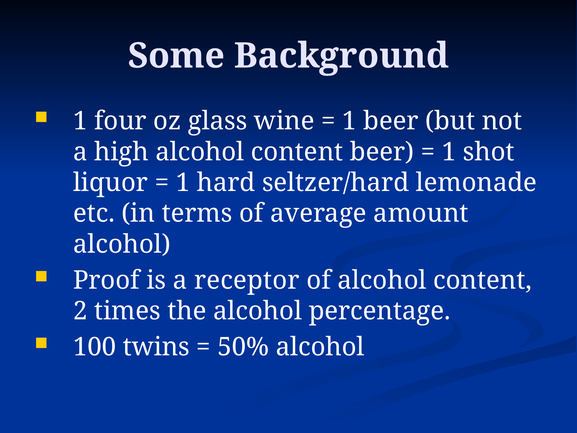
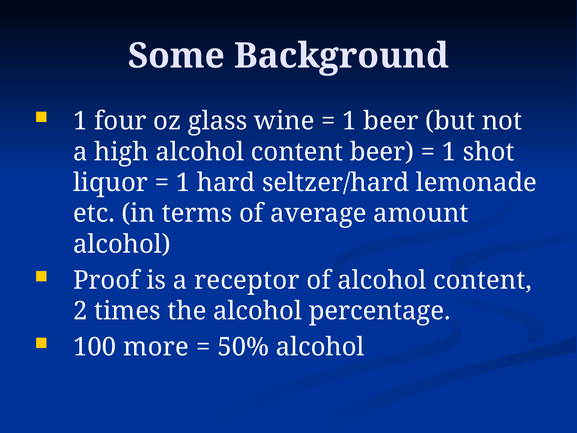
twins: twins -> more (156, 347)
